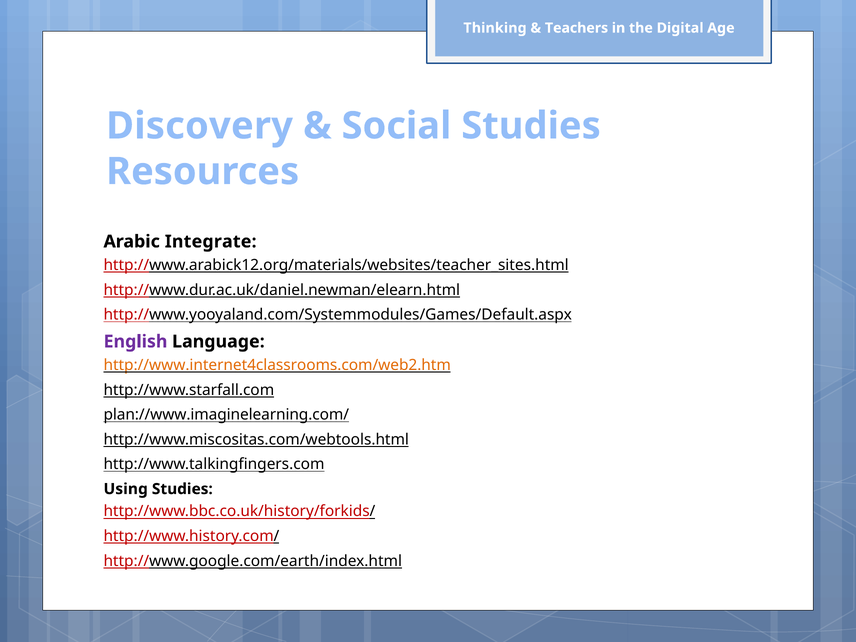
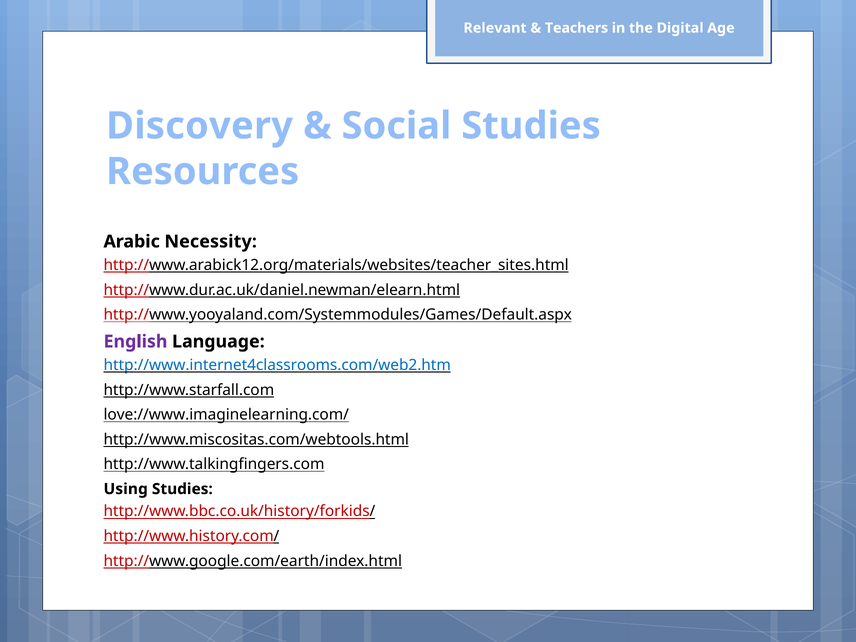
Thinking: Thinking -> Relevant (495, 28)
Integrate: Integrate -> Necessity (211, 242)
http://www.internet4classrooms.com/web2.htm colour: orange -> blue (277, 365)
plan://www.imaginelearning.com/: plan://www.imaginelearning.com/ -> love://www.imaginelearning.com/ (226, 415)
